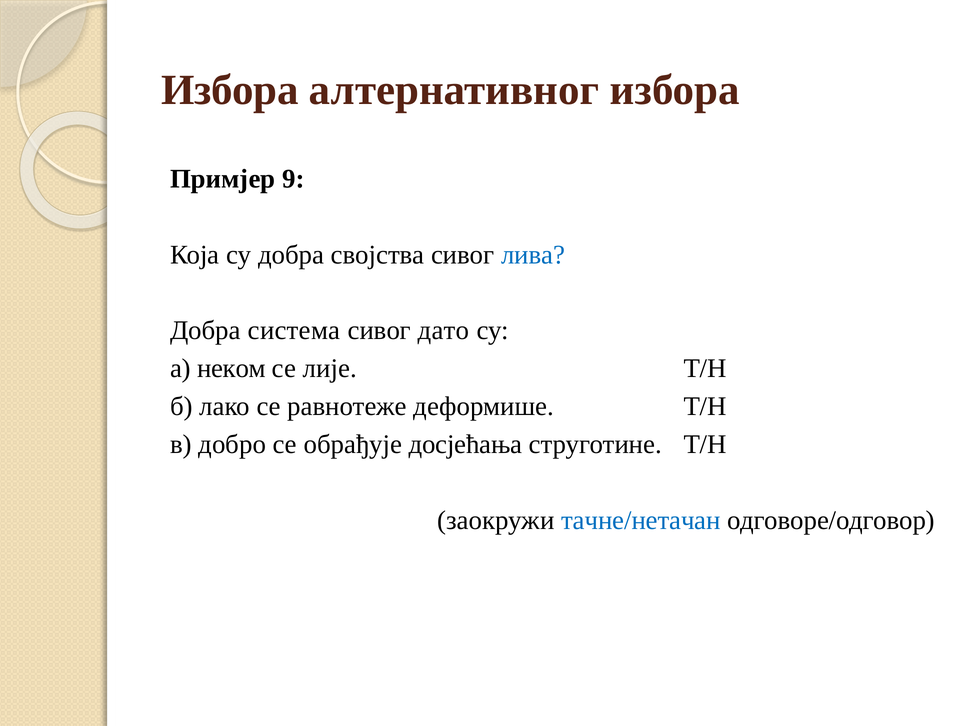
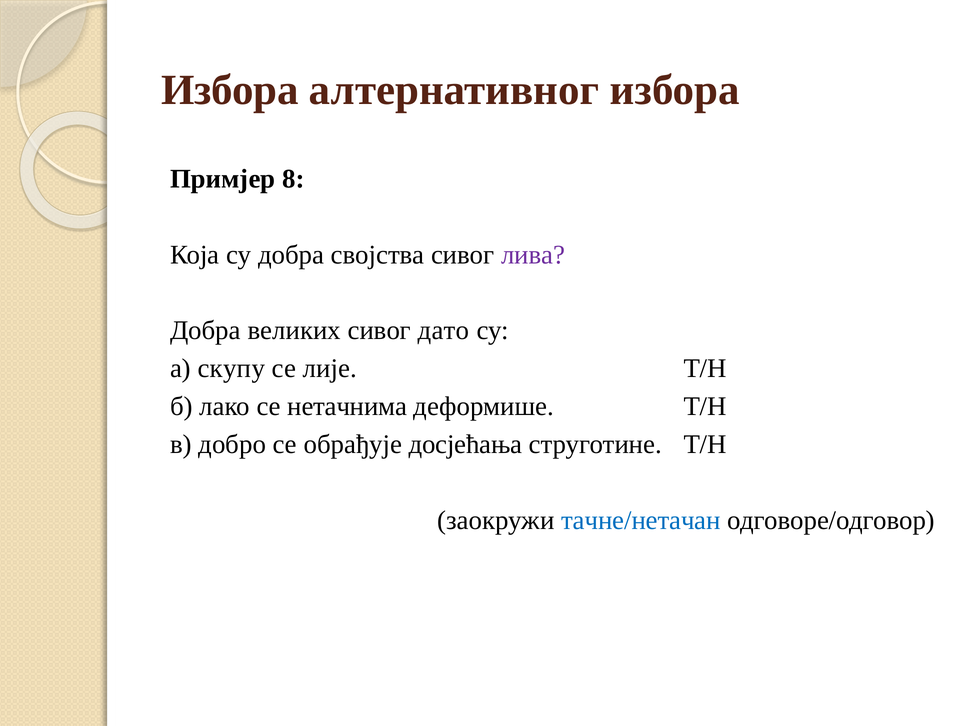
9: 9 -> 8 (293, 179)
лива colour: blue -> purple (533, 254)
система: система -> великих (294, 330)
неком: неком -> скупу (231, 368)
равнотеже: равнотеже -> нетачнима (347, 406)
